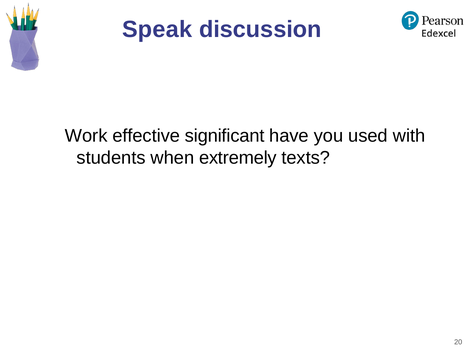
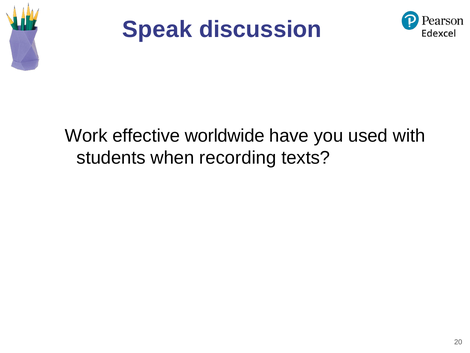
significant: significant -> worldwide (225, 136)
extremely: extremely -> recording (238, 158)
